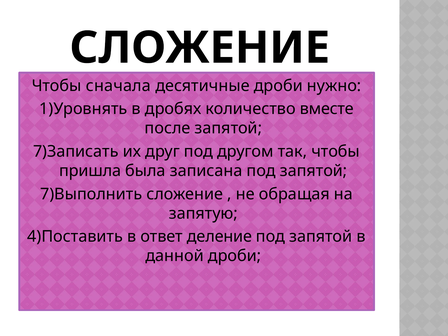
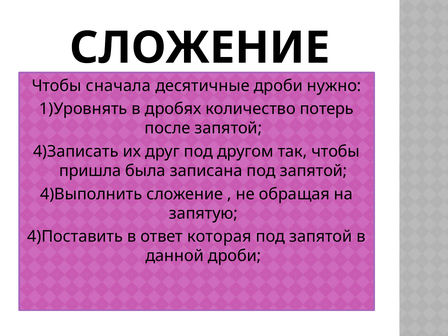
вместе: вместе -> потерь (327, 109)
7)Записать: 7)Записать -> 4)Записать (76, 151)
7)Выполнить: 7)Выполнить -> 4)Выполнить (91, 194)
деление: деление -> которая (219, 237)
